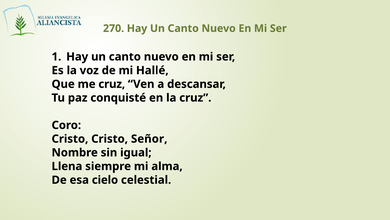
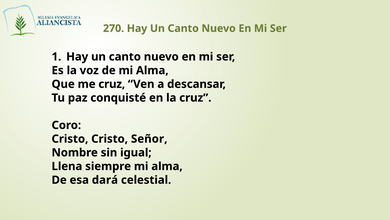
de mi Hallé: Hallé -> Alma (152, 70)
cielo: cielo -> dará (105, 179)
